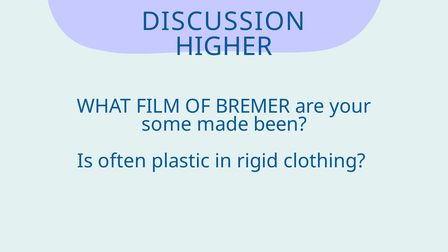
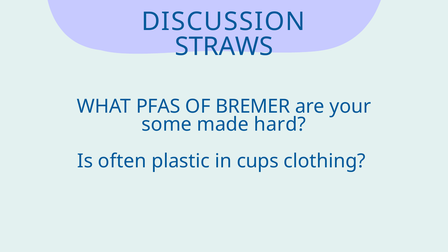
HIGHER: HIGHER -> STRAWS (224, 47)
FILM: FILM -> PFAS (158, 106)
been: been -> hard (280, 125)
rigid: rigid -> cups (258, 161)
